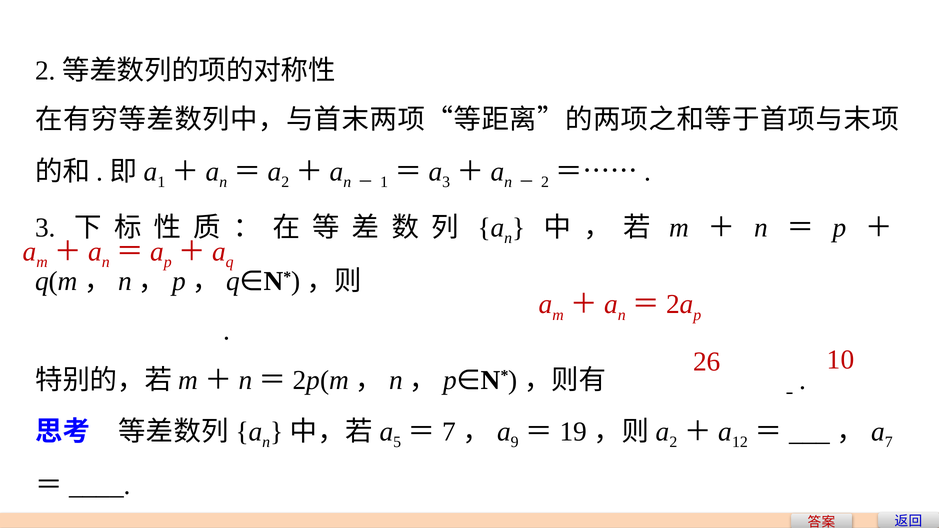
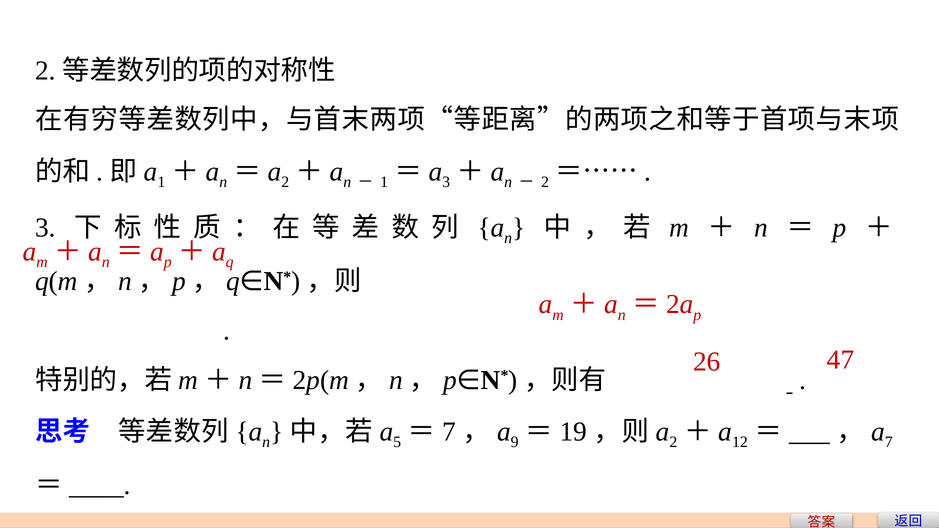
10: 10 -> 47 (841, 360)
